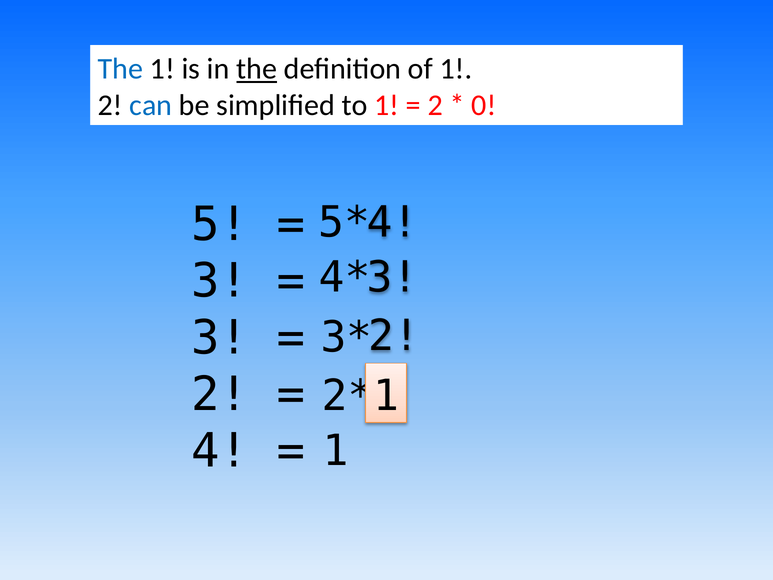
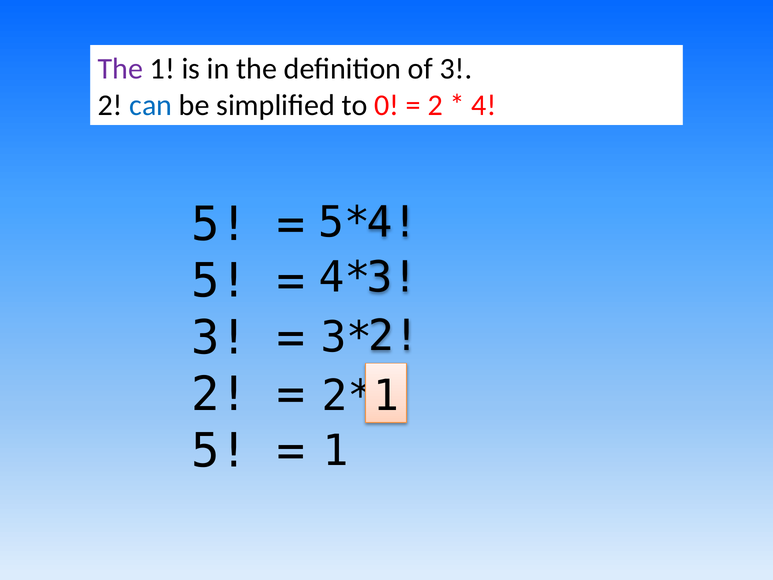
The colour: blue -> purple (120, 69)
the underline: present -> none (257, 69)
of 1: 1 -> 3 (456, 69)
to 1: 1 -> 0 (387, 105)
0: 0 -> 4 (484, 105)
3: 3 -> 5 (220, 281)
4: 4 -> 5 (220, 451)
